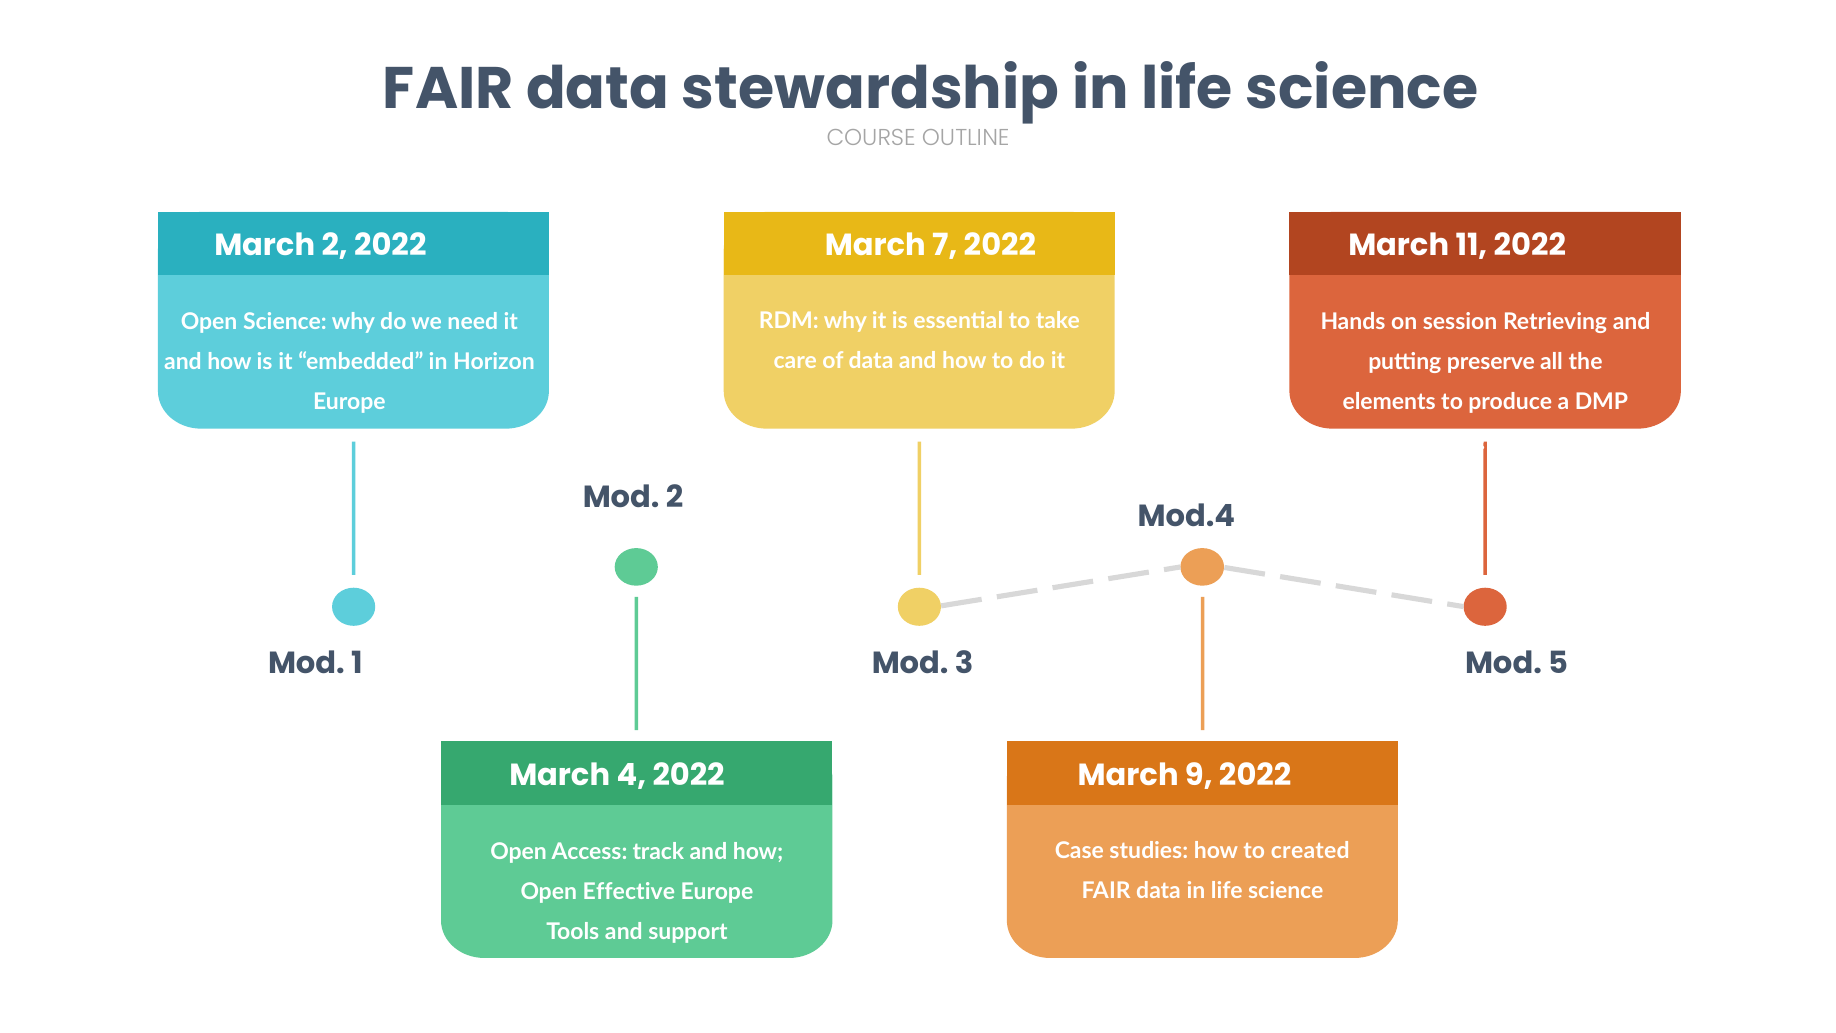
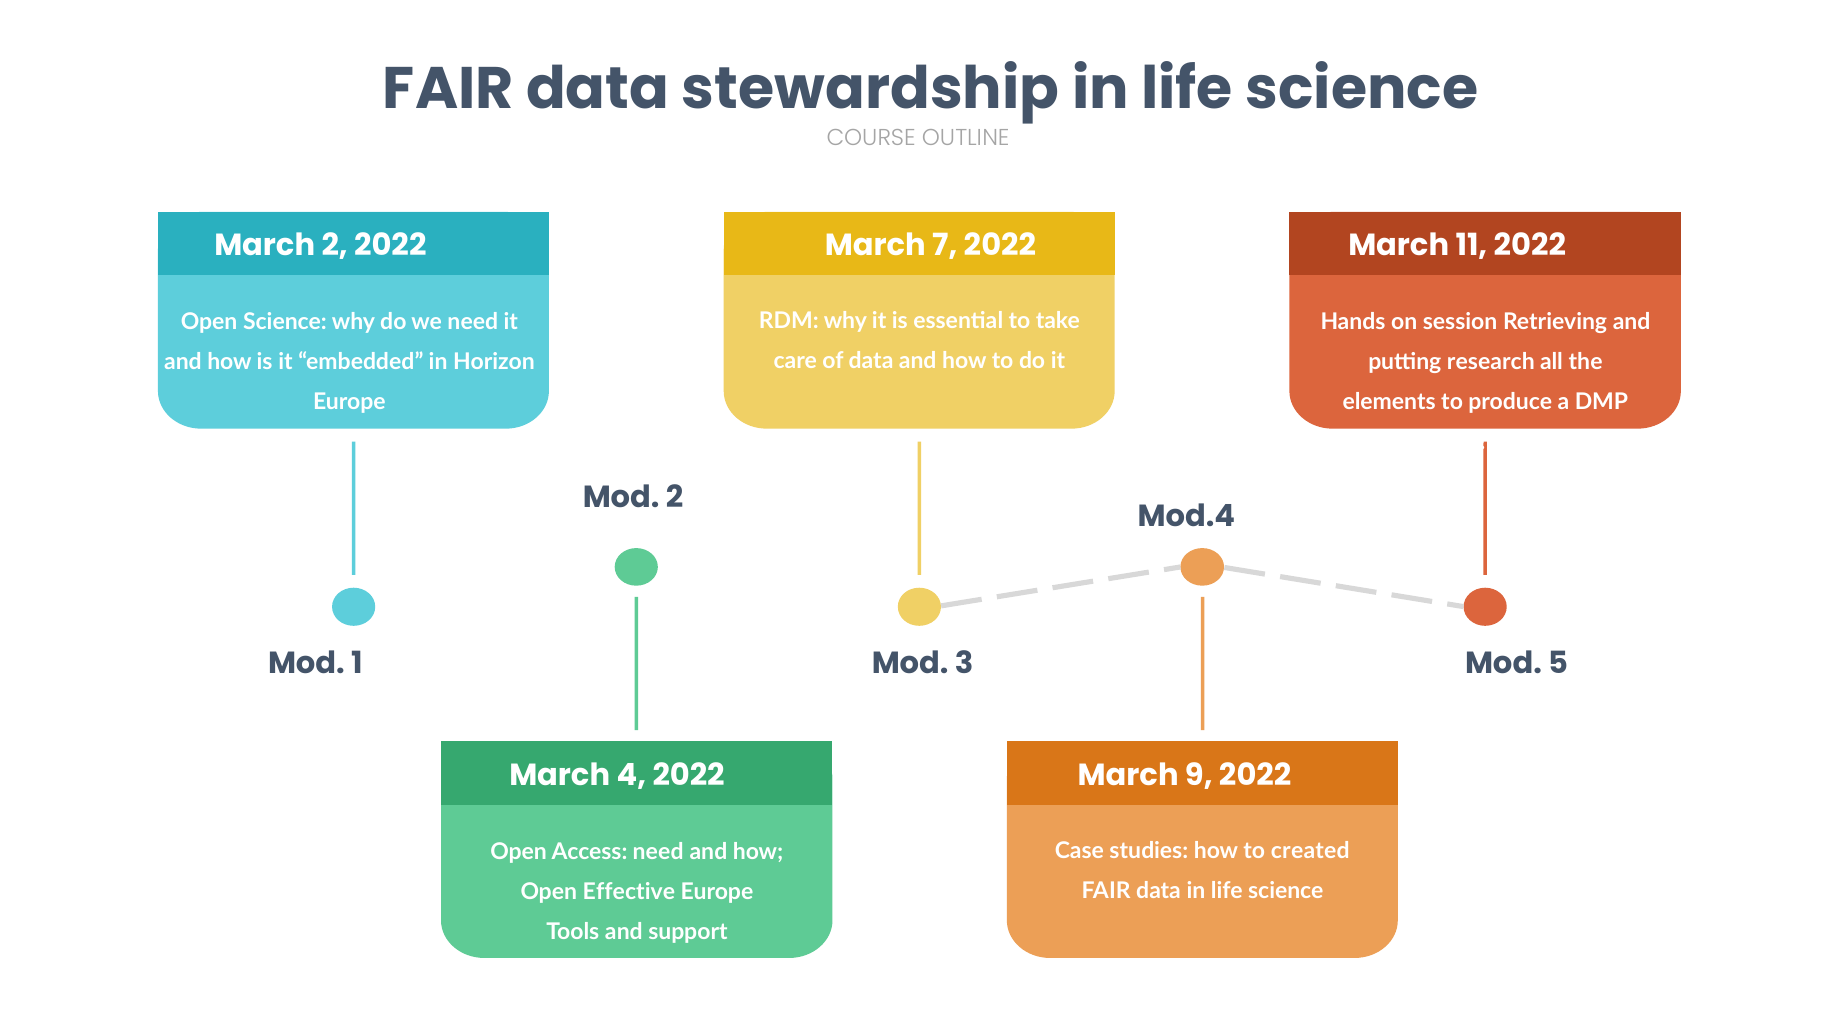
preserve: preserve -> research (1491, 362)
Access track: track -> need (658, 851)
